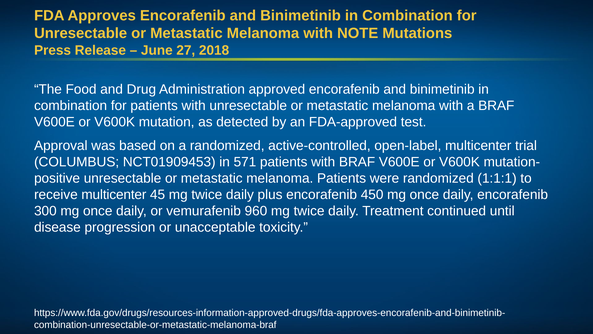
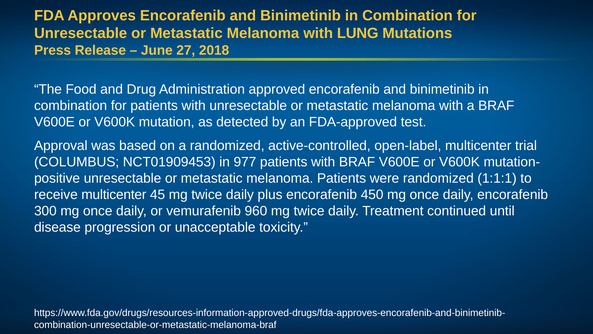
NOTE: NOTE -> LUNG (358, 33)
571: 571 -> 977 (245, 162)
